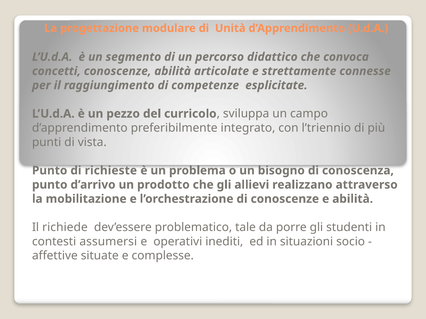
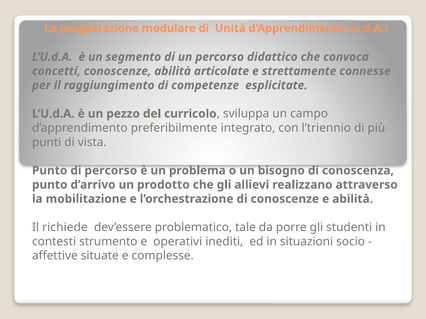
di richieste: richieste -> percorso (111, 171)
assumersi: assumersi -> strumento (108, 242)
